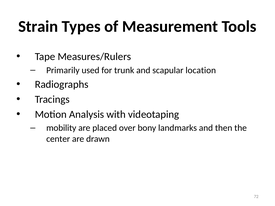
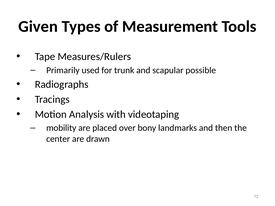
Strain: Strain -> Given (38, 27)
location: location -> possible (201, 70)
